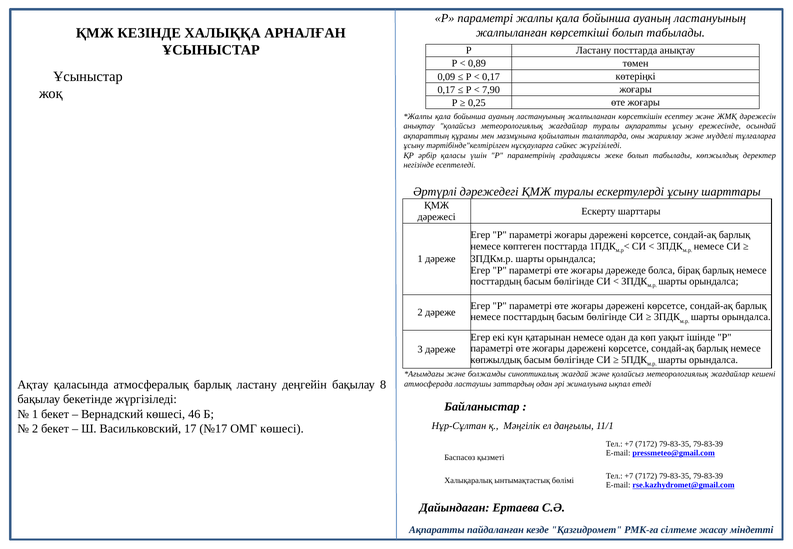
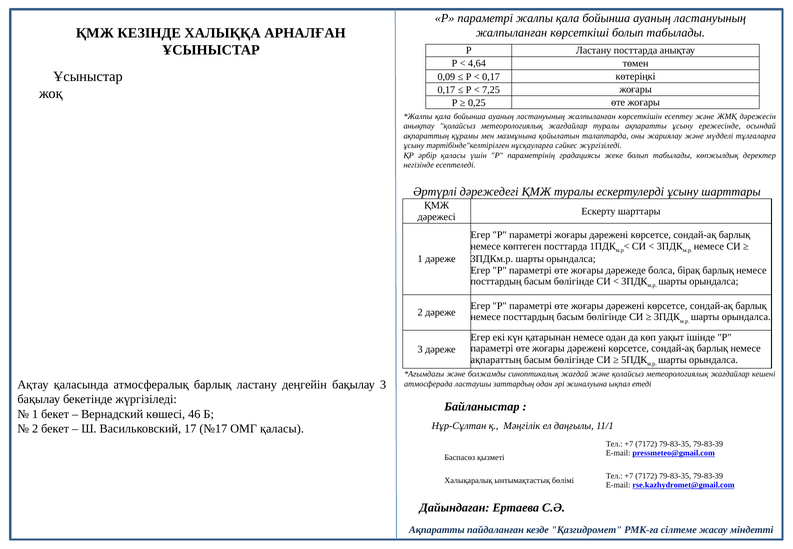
0,89: 0,89 -> 4,64 (477, 64)
7,90: 7,90 -> 7,25 (491, 90)
көпжылдық: көпжылдық -> ақпараттың (496, 360)
бақылау 8: 8 -> 3 (383, 385)
ОМГ көшесі: көшесі -> қаласы (282, 429)
